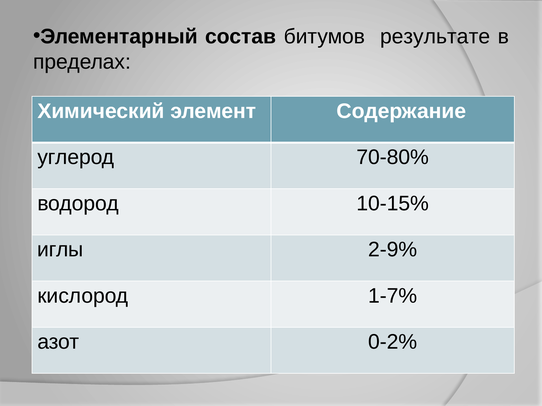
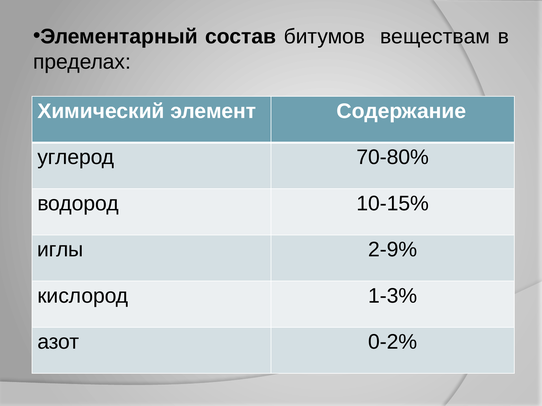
результате: результате -> веществам (435, 36)
1-7%: 1-7% -> 1-3% (393, 296)
